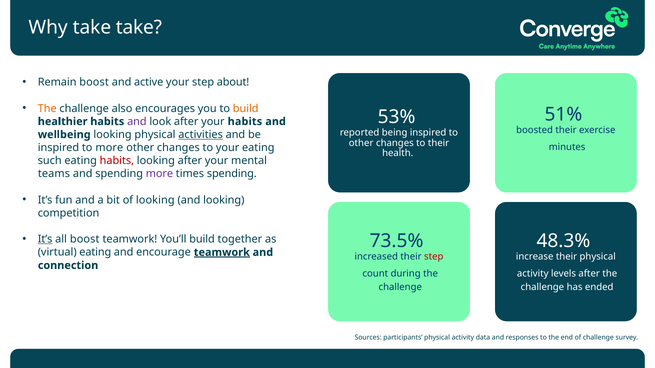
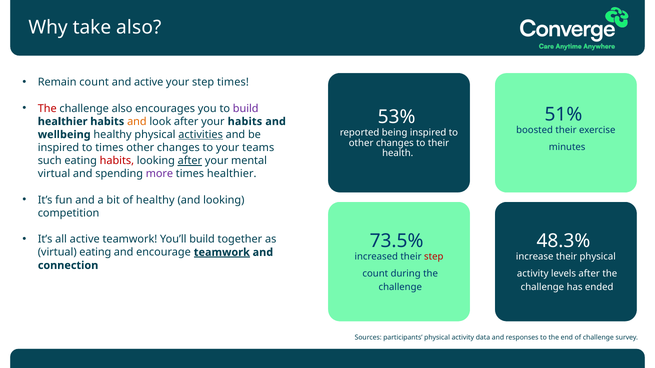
take take: take -> also (139, 27)
Remain boost: boost -> count (94, 82)
step about: about -> times (233, 82)
The colour: orange -> red (47, 109)
build colour: orange -> purple (246, 109)
and colour: purple -> orange (137, 122)
wellbeing looking: looking -> healthy (113, 135)
to more: more -> times (109, 148)
your eating: eating -> teams (258, 148)
after underline: none -> present (190, 161)
teams: teams -> virtual (54, 174)
times spending: spending -> healthier (232, 174)
of looking: looking -> healthy (155, 200)
It’s underline: present -> none (45, 239)
all boost: boost -> active (85, 239)
